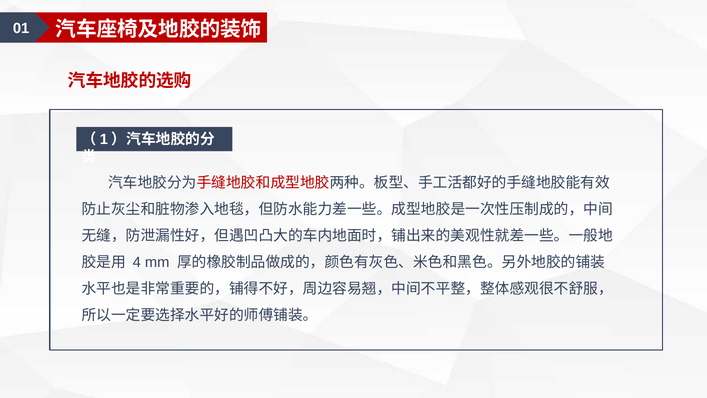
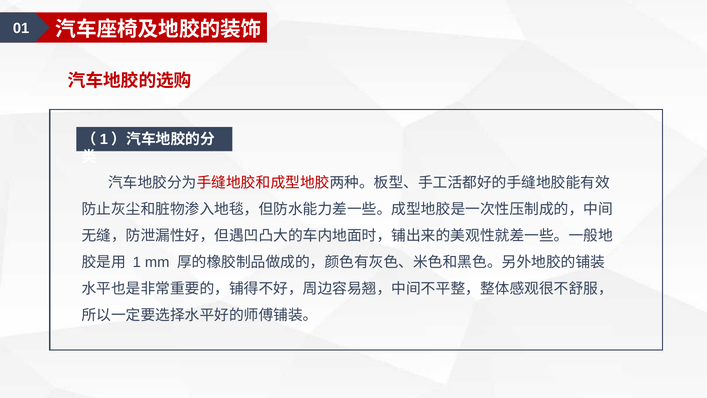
4: 4 -> 1 (137, 262)
